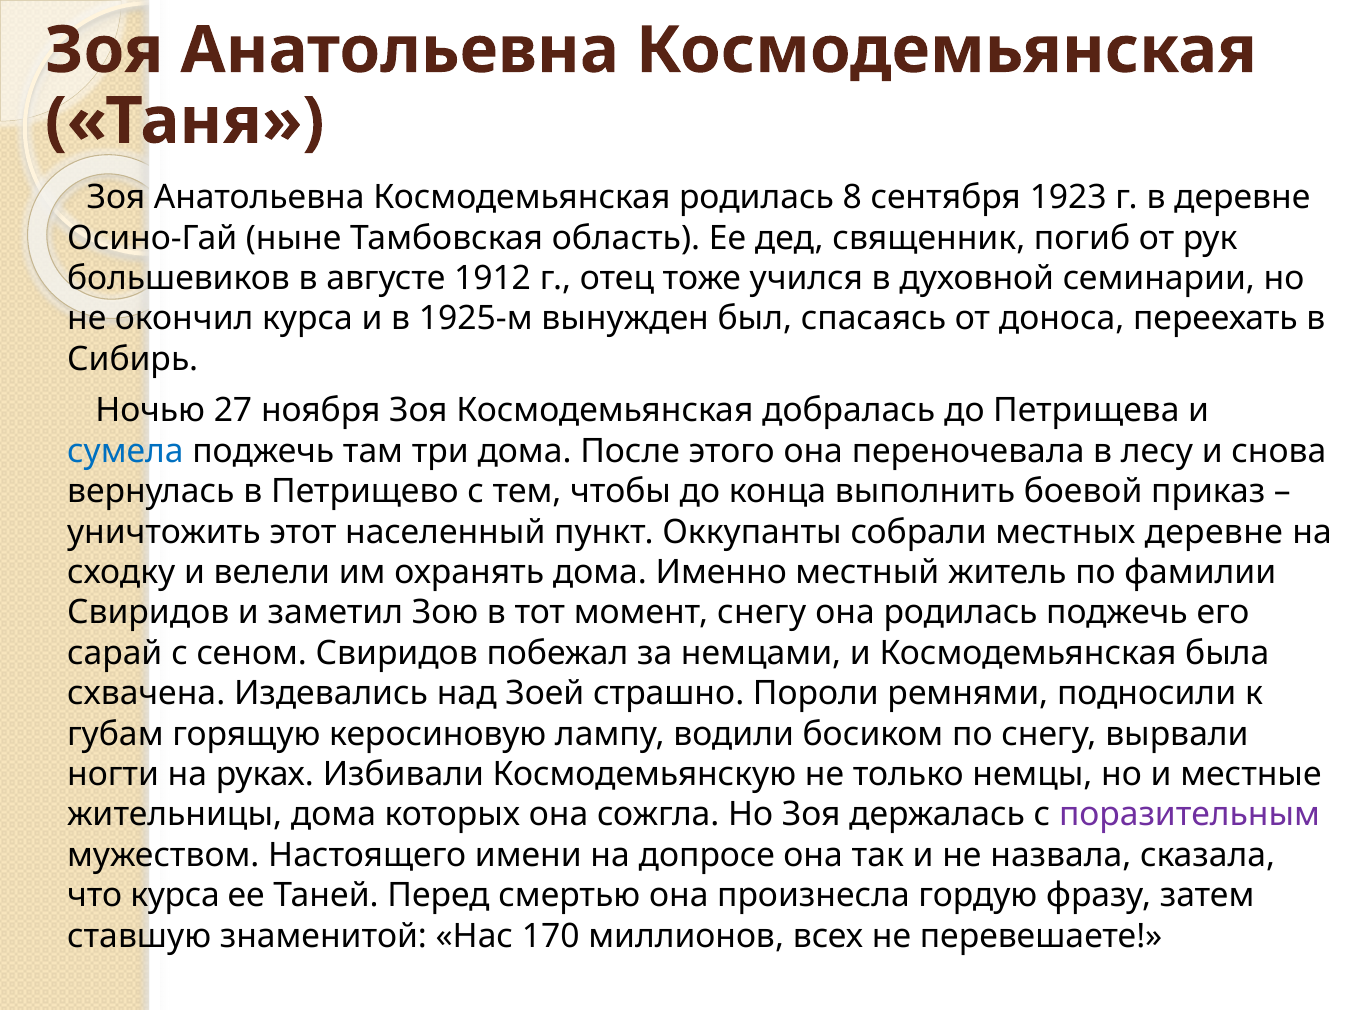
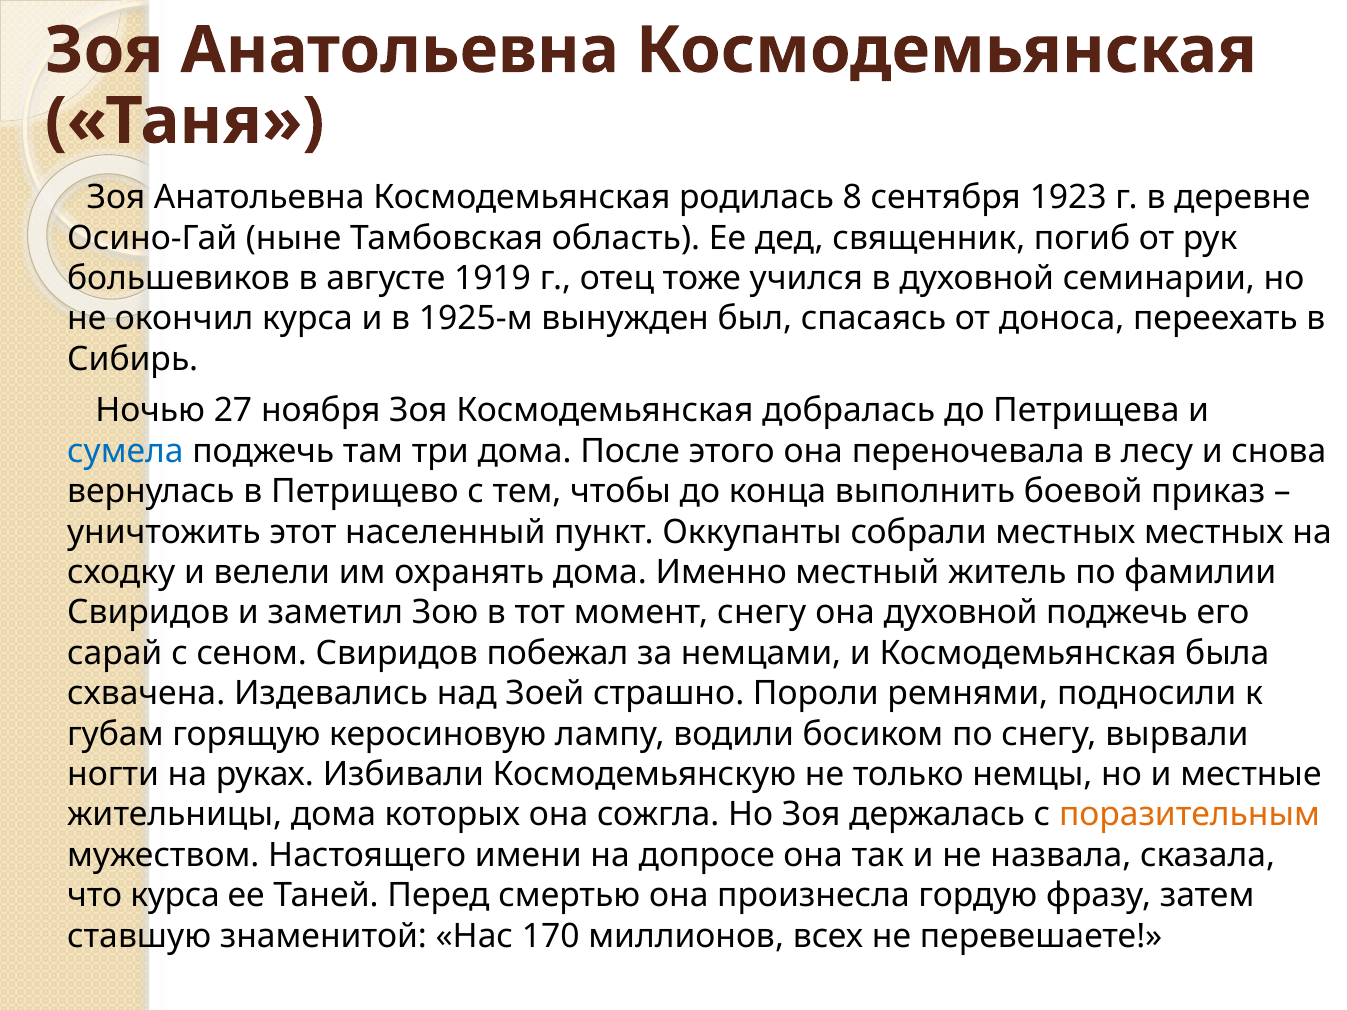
1912: 1912 -> 1919 (493, 278)
местных деревне: деревне -> местных (1214, 532)
она родилась: родилась -> духовной (961, 613)
поразительным colour: purple -> orange (1190, 815)
